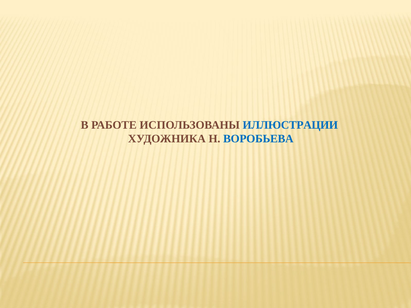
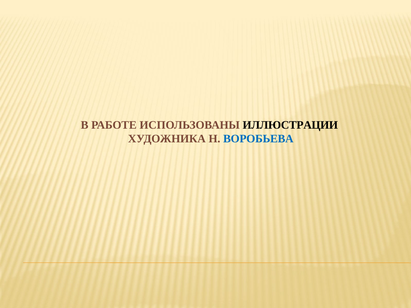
ИЛЛЮСТРАЦИИ colour: blue -> black (290, 125)
